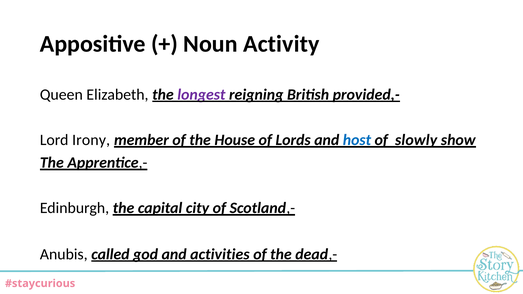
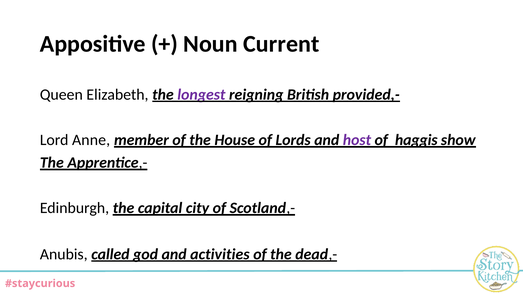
Activity: Activity -> Current (281, 44)
Irony: Irony -> Anne (91, 140)
host colour: blue -> purple (357, 140)
slowly: slowly -> haggis (416, 140)
